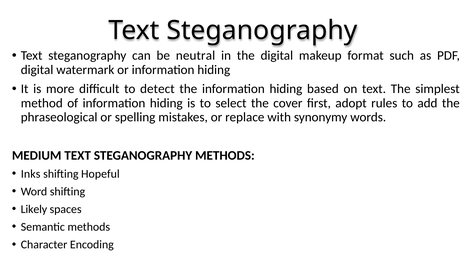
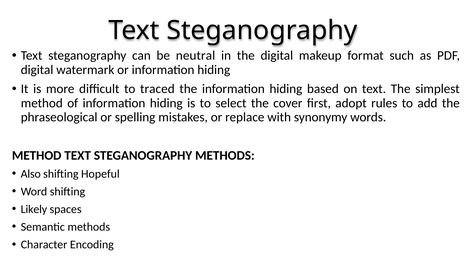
detect: detect -> traced (157, 89)
MEDIUM: MEDIUM -> METHOD (37, 155)
Inks: Inks -> Also (31, 174)
